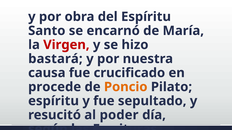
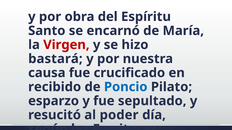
procede: procede -> recibido (55, 87)
Poncio colour: orange -> blue (126, 87)
espíritu: espíritu -> esparzo (54, 101)
